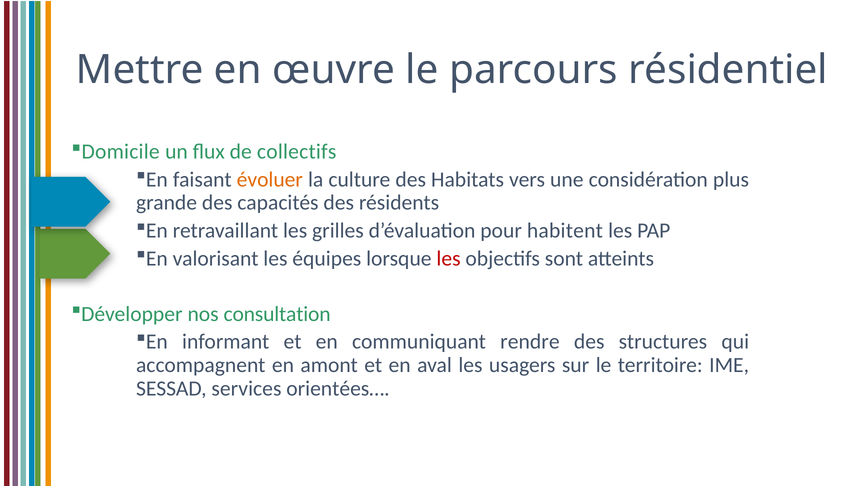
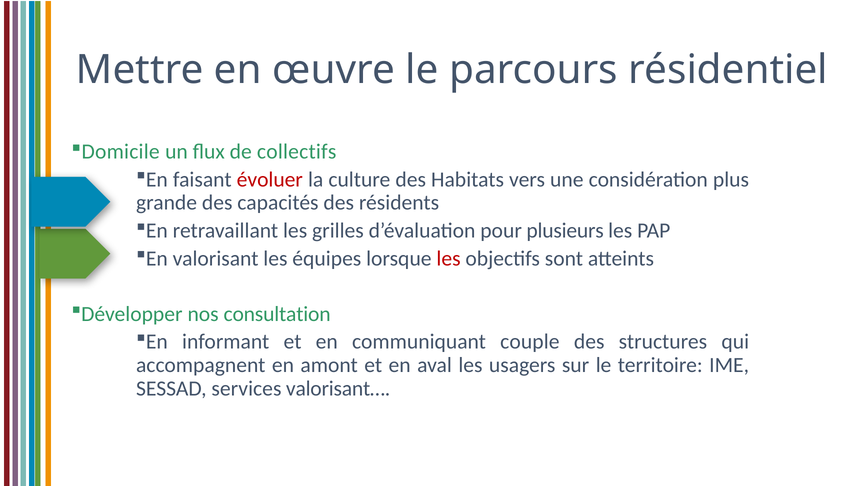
évoluer colour: orange -> red (270, 179)
habitent: habitent -> plusieurs (565, 231)
rendre: rendre -> couple (530, 342)
orientées…: orientées… -> valorisant… (338, 388)
